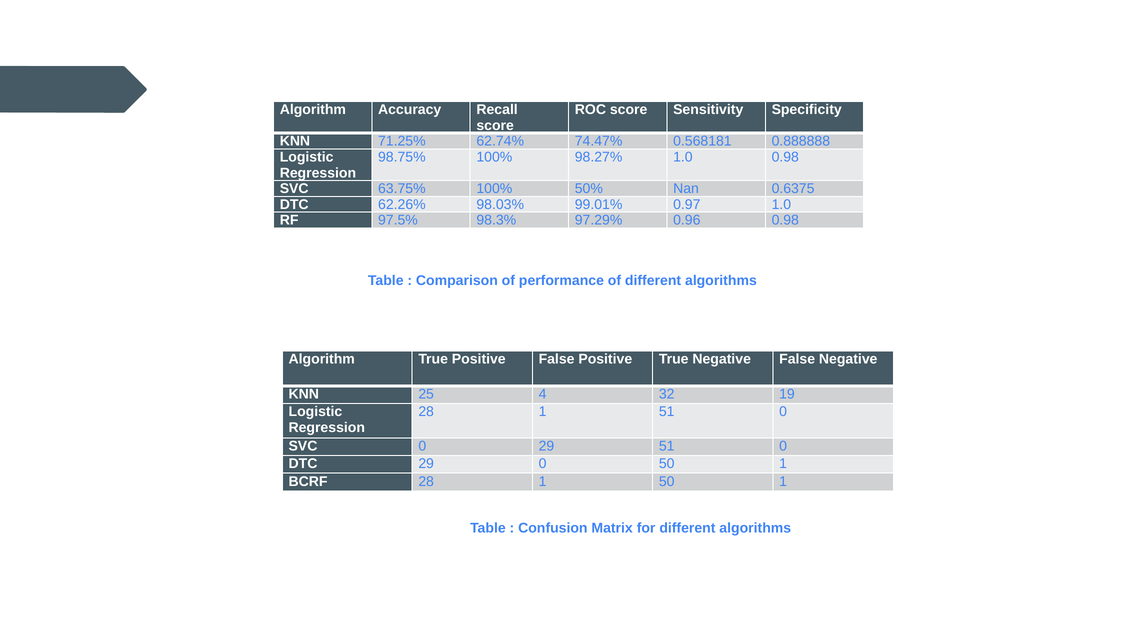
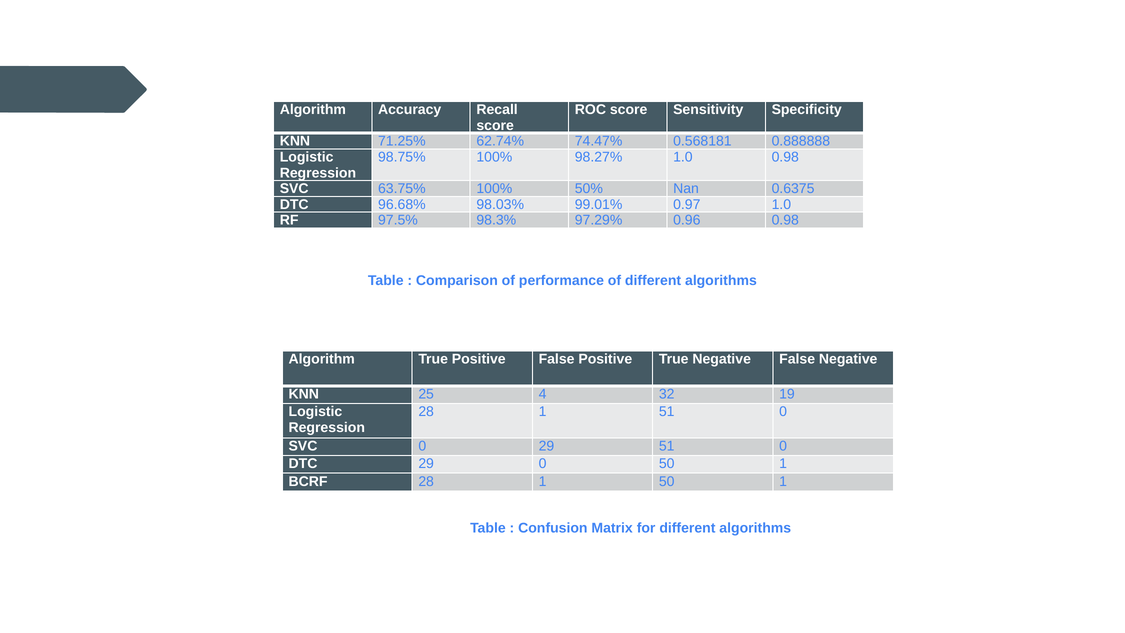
62.26%: 62.26% -> 96.68% (402, 204)
